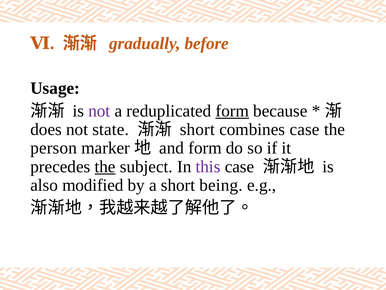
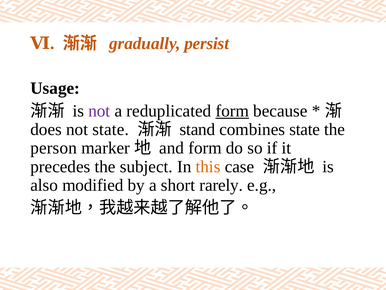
before: before -> persist (207, 43)
short: short -> stand (197, 129)
combines case: case -> state (305, 129)
the underline: present -> none (105, 166)
this colour: purple -> orange (208, 166)
being: being -> rarely (221, 185)
